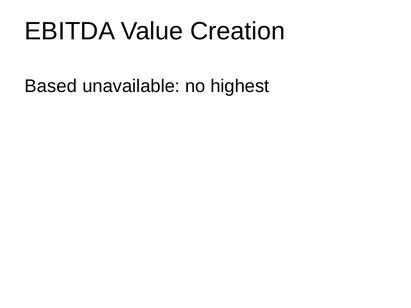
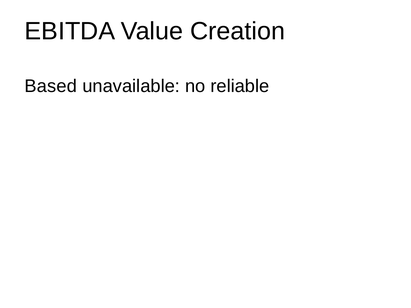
highest: highest -> reliable (240, 86)
